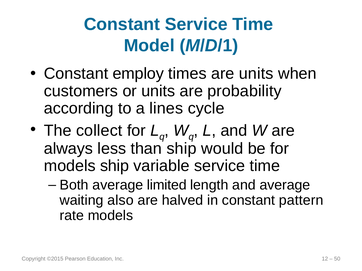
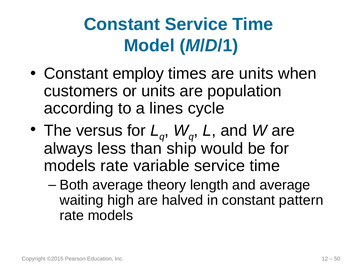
probability: probability -> population (245, 91)
collect: collect -> versus (99, 131)
models ship: ship -> rate (114, 166)
limited: limited -> theory (167, 185)
also: also -> high (121, 201)
